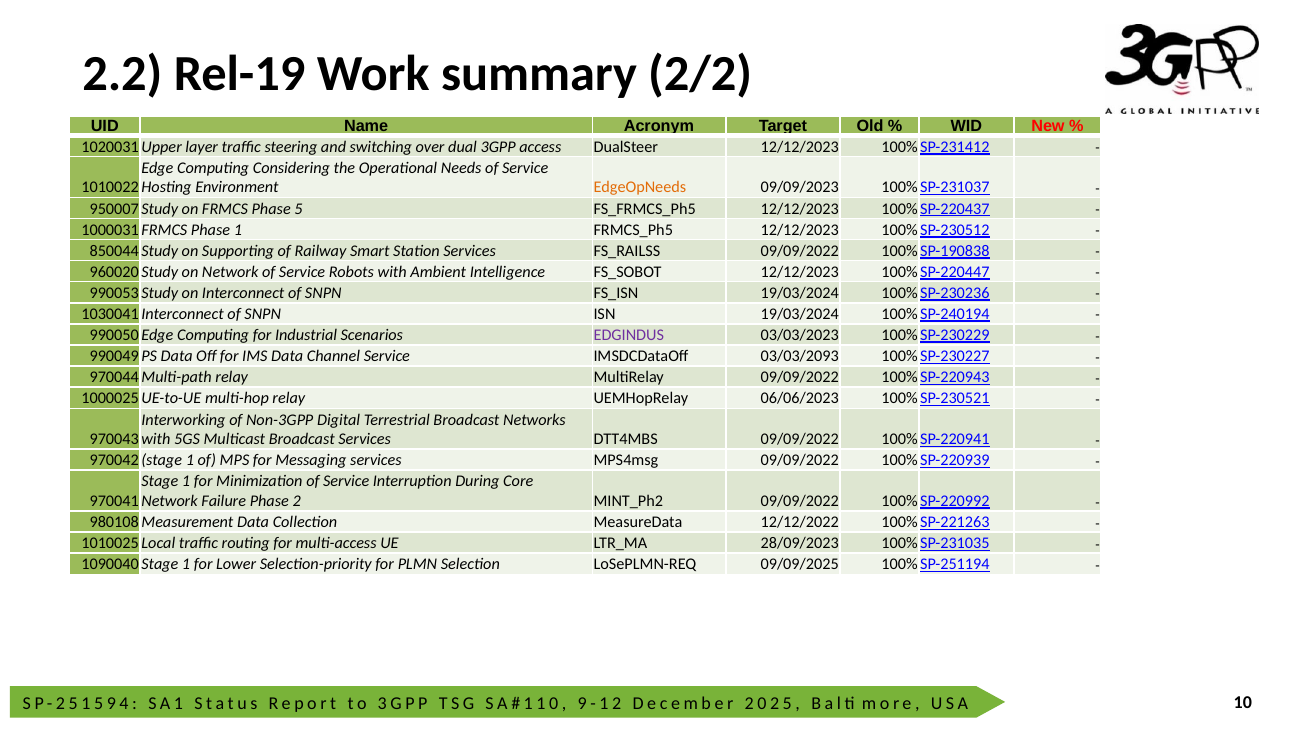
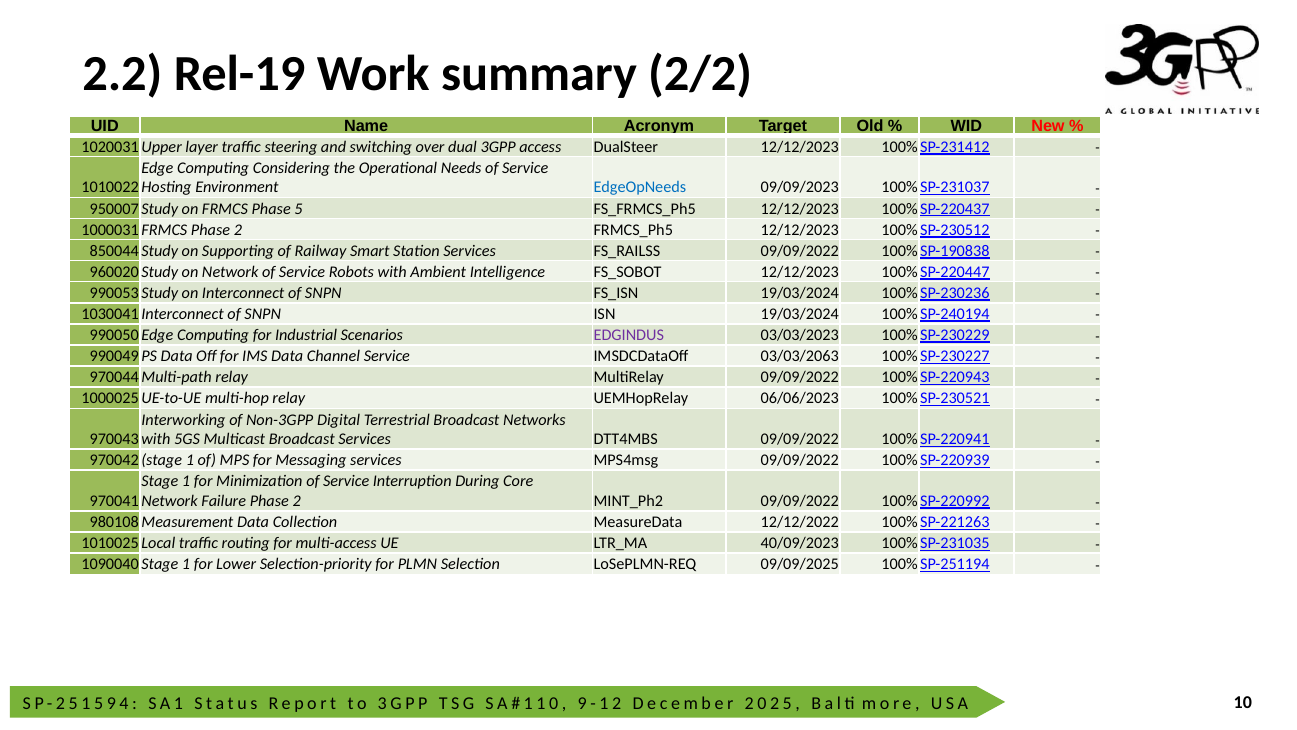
EdgeOpNeeds colour: orange -> blue (640, 187)
1: 1 -> 2 (238, 230)
03/03/2093: 03/03/2093 -> 03/03/2063 (800, 356)
28/09/2023: 28/09/2023 -> 40/09/2023 (800, 543)
